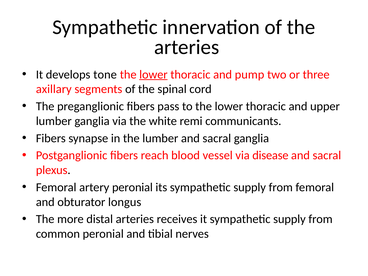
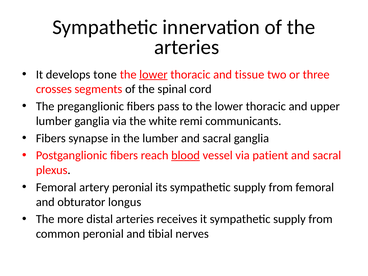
pump: pump -> tissue (250, 74)
axillary: axillary -> crosses (54, 89)
blood underline: none -> present (186, 155)
disease: disease -> patient (270, 155)
